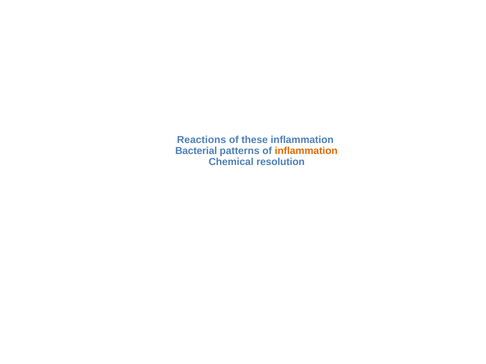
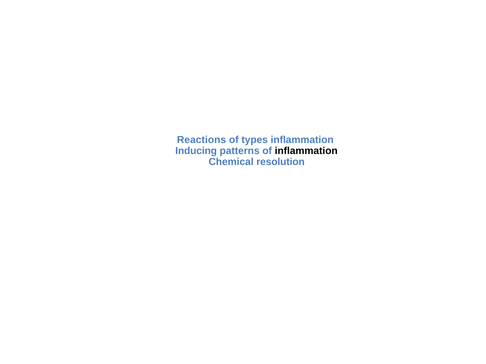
these: these -> types (255, 140)
Bacterial: Bacterial -> Inducing (196, 151)
inflammation colour: orange -> black (306, 151)
